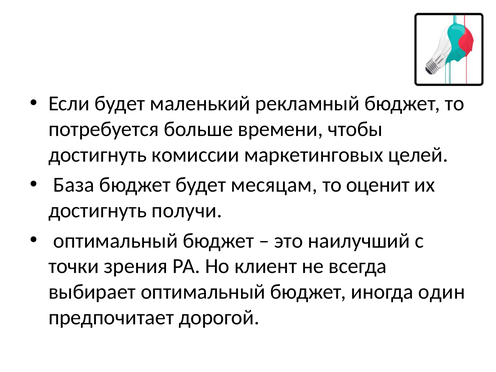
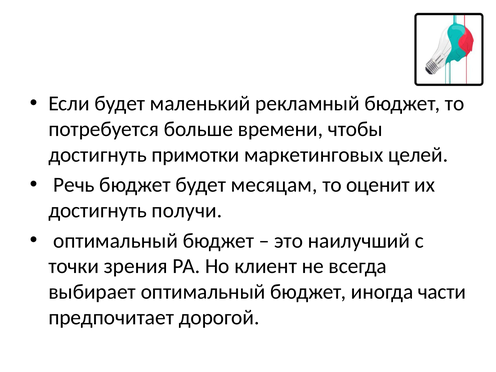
комиссии: комиссии -> примотки (196, 155)
База: База -> Речь (74, 185)
один: один -> части (442, 292)
